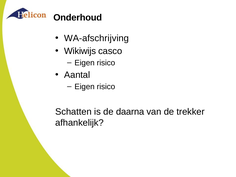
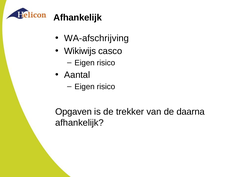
Onderhoud: Onderhoud -> Afhankelijk (78, 18)
Schatten: Schatten -> Opgaven (74, 112)
daarna: daarna -> trekker (130, 112)
trekker: trekker -> daarna (191, 112)
